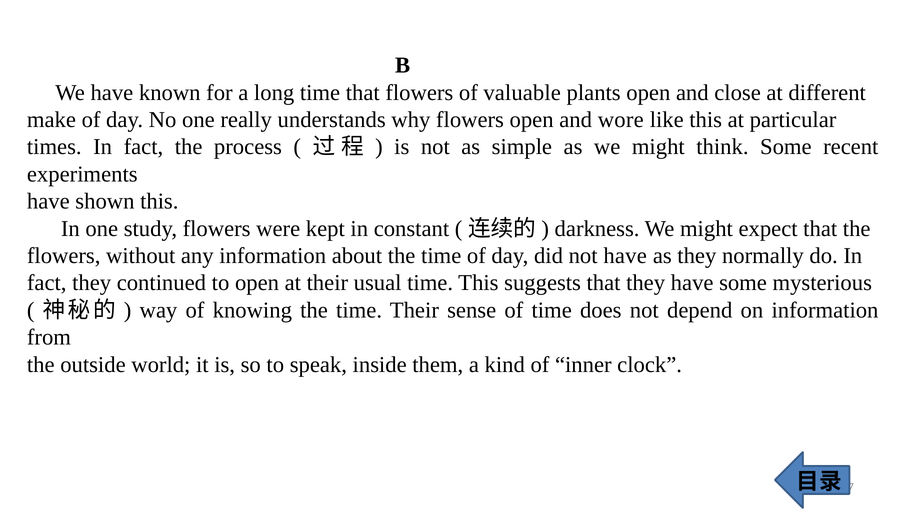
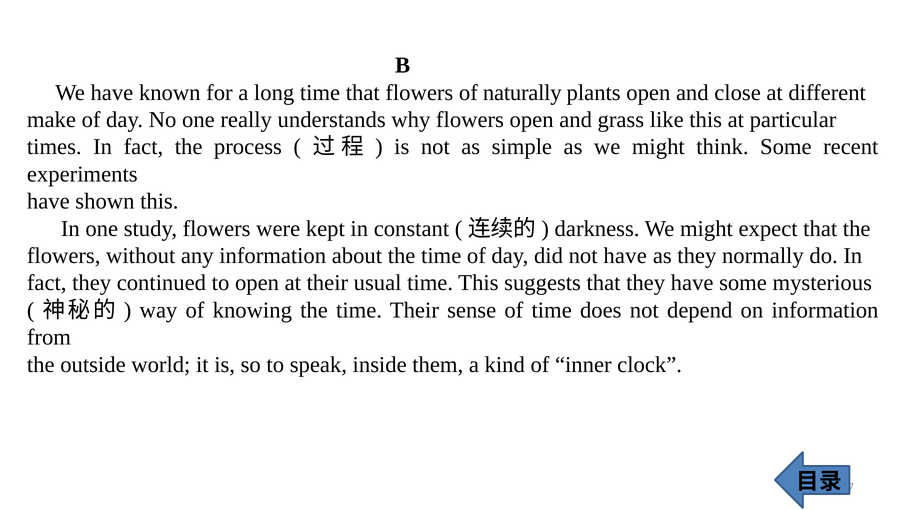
valuable: valuable -> naturally (522, 92)
wore: wore -> grass (621, 120)
